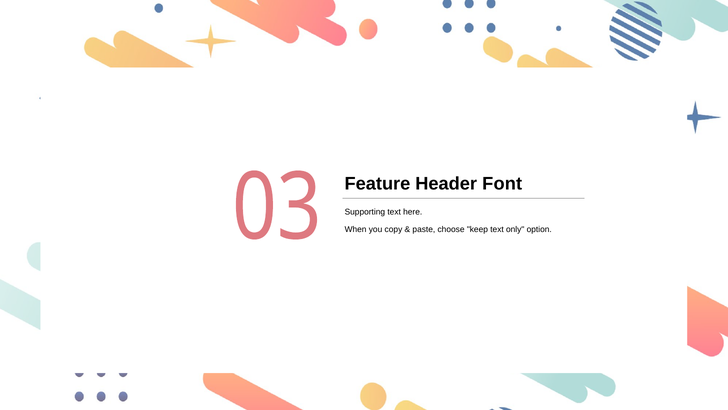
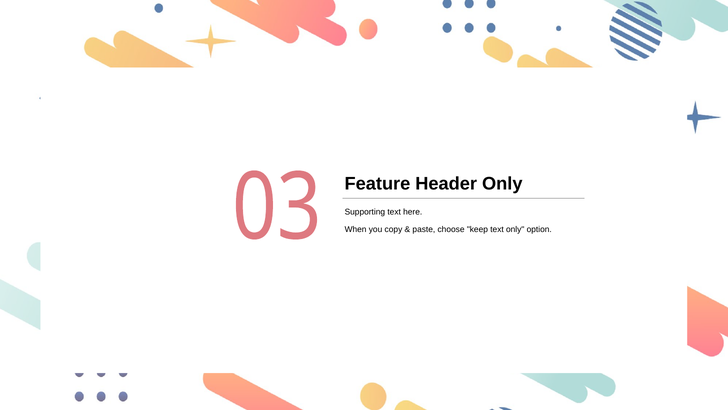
Header Font: Font -> Only (502, 184)
